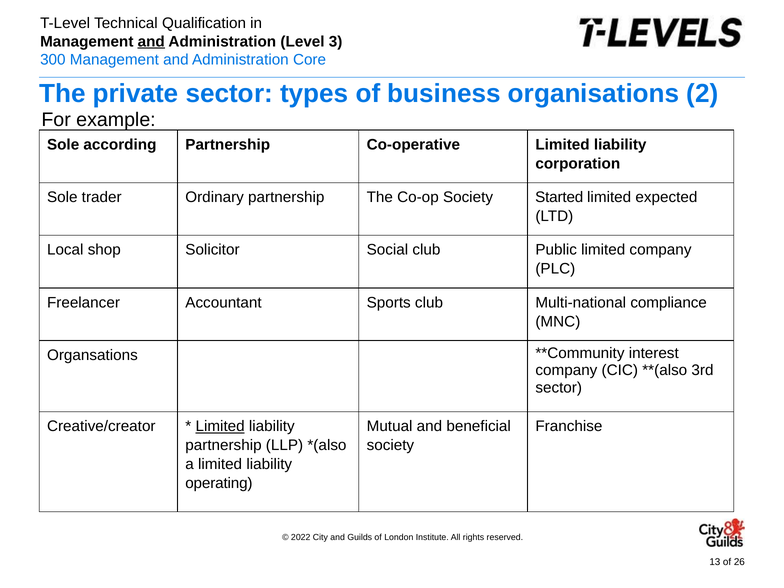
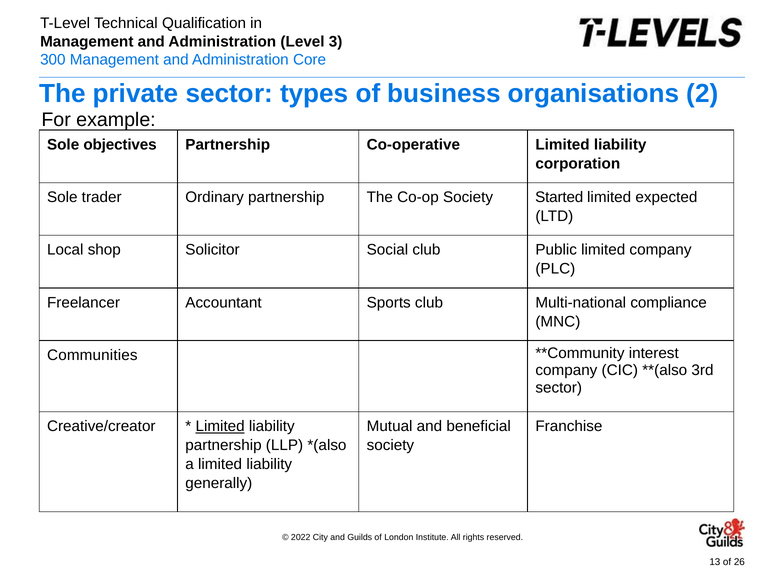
and underline: present -> none (151, 42)
according: according -> objectives (120, 145)
Organsations: Organsations -> Communities (92, 355)
operating: operating -> generally (219, 483)
